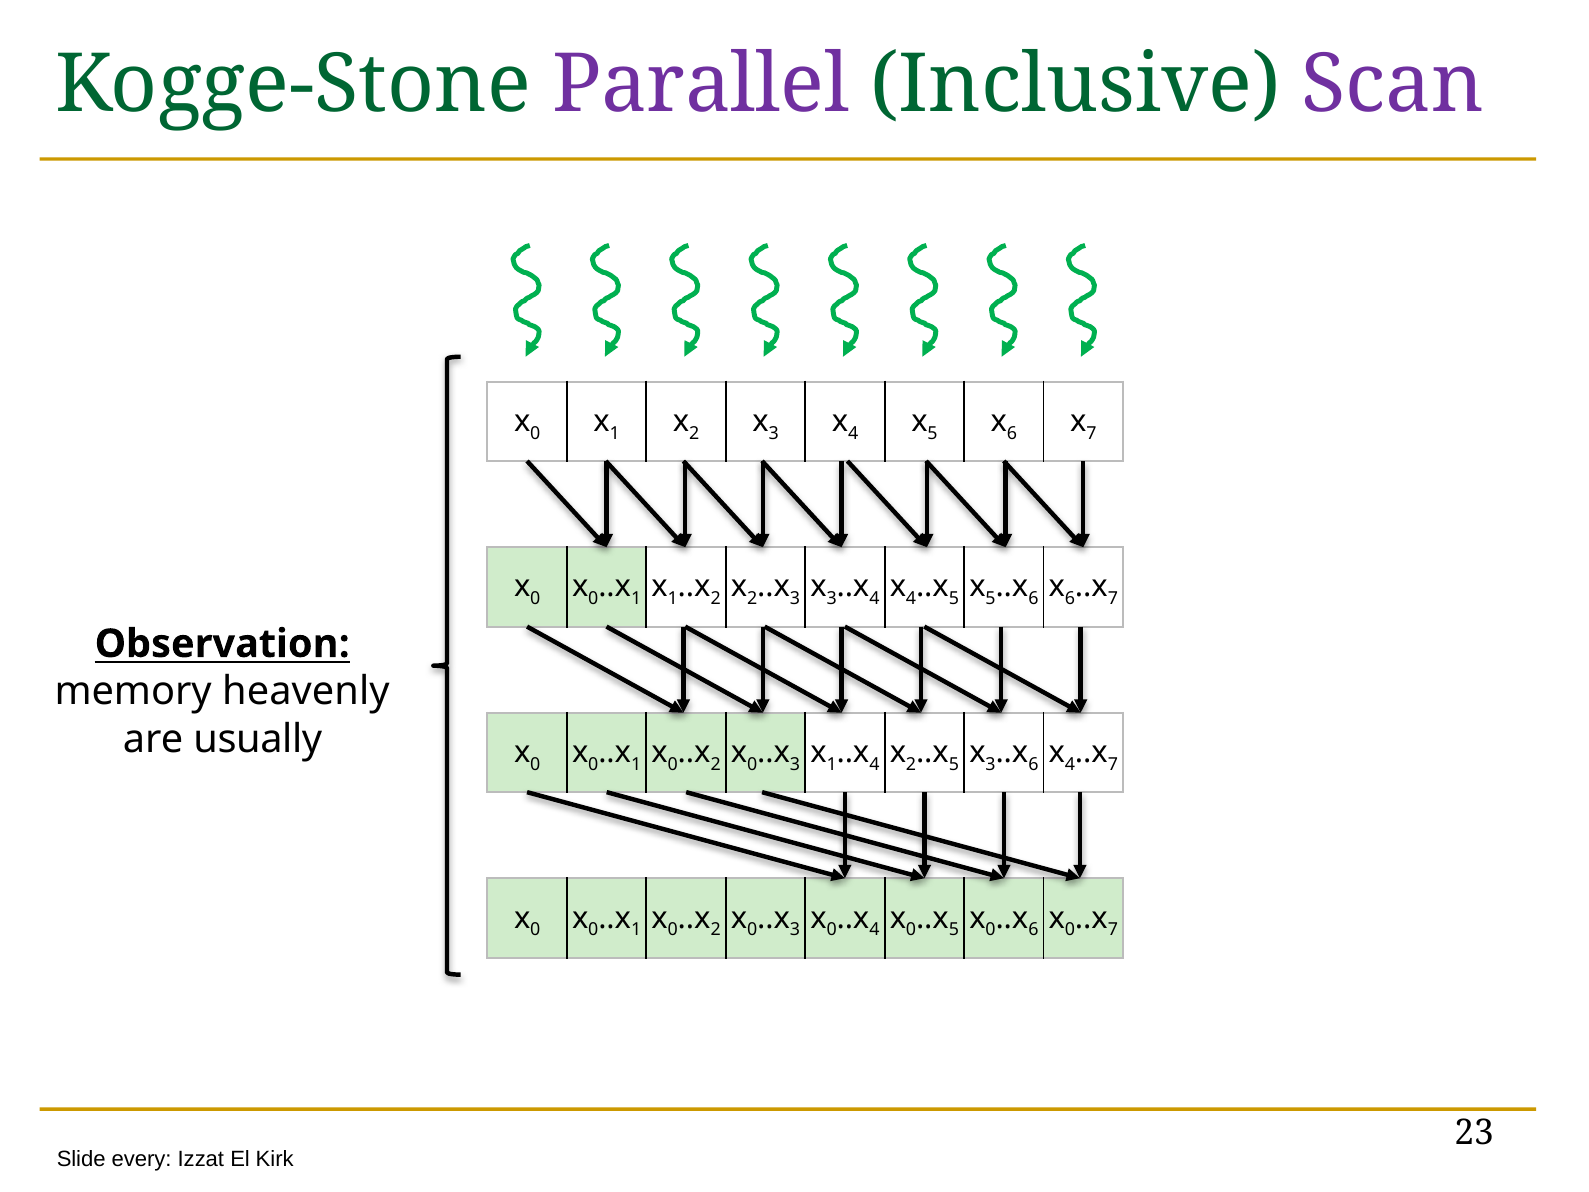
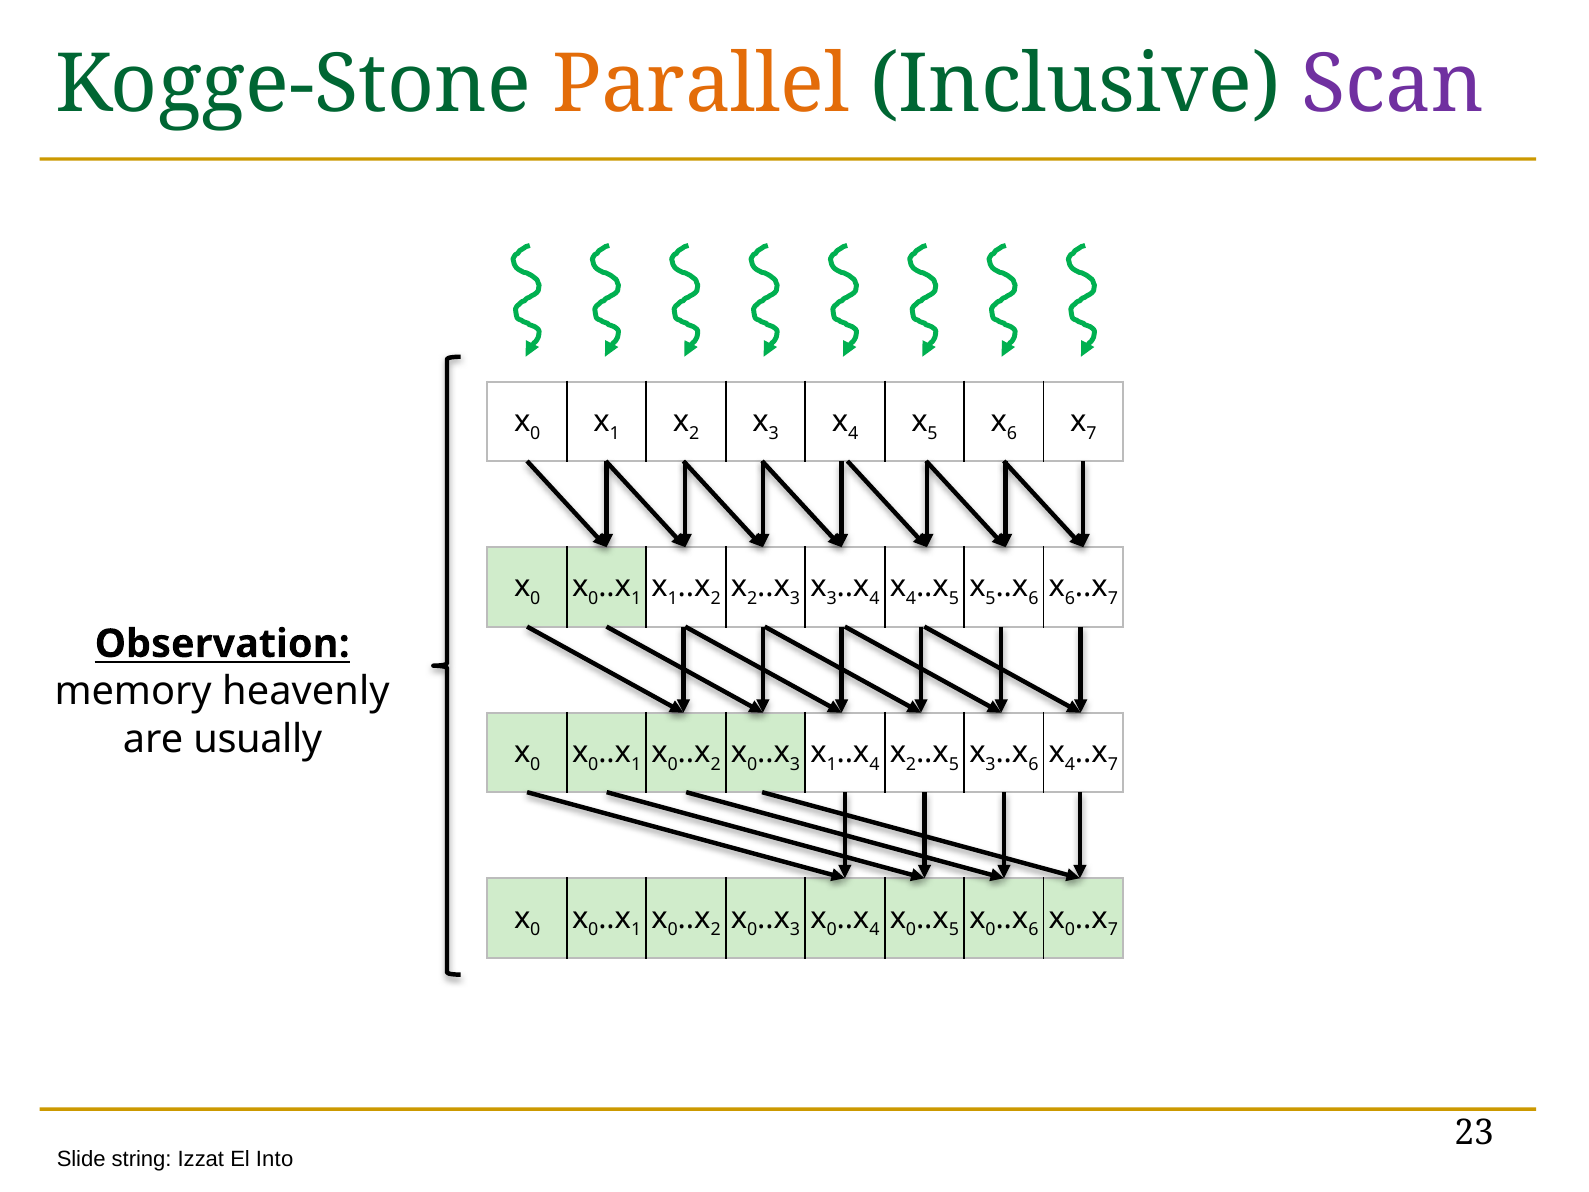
Parallel colour: purple -> orange (701, 85)
every: every -> string (142, 1159)
Kirk: Kirk -> Into (275, 1159)
